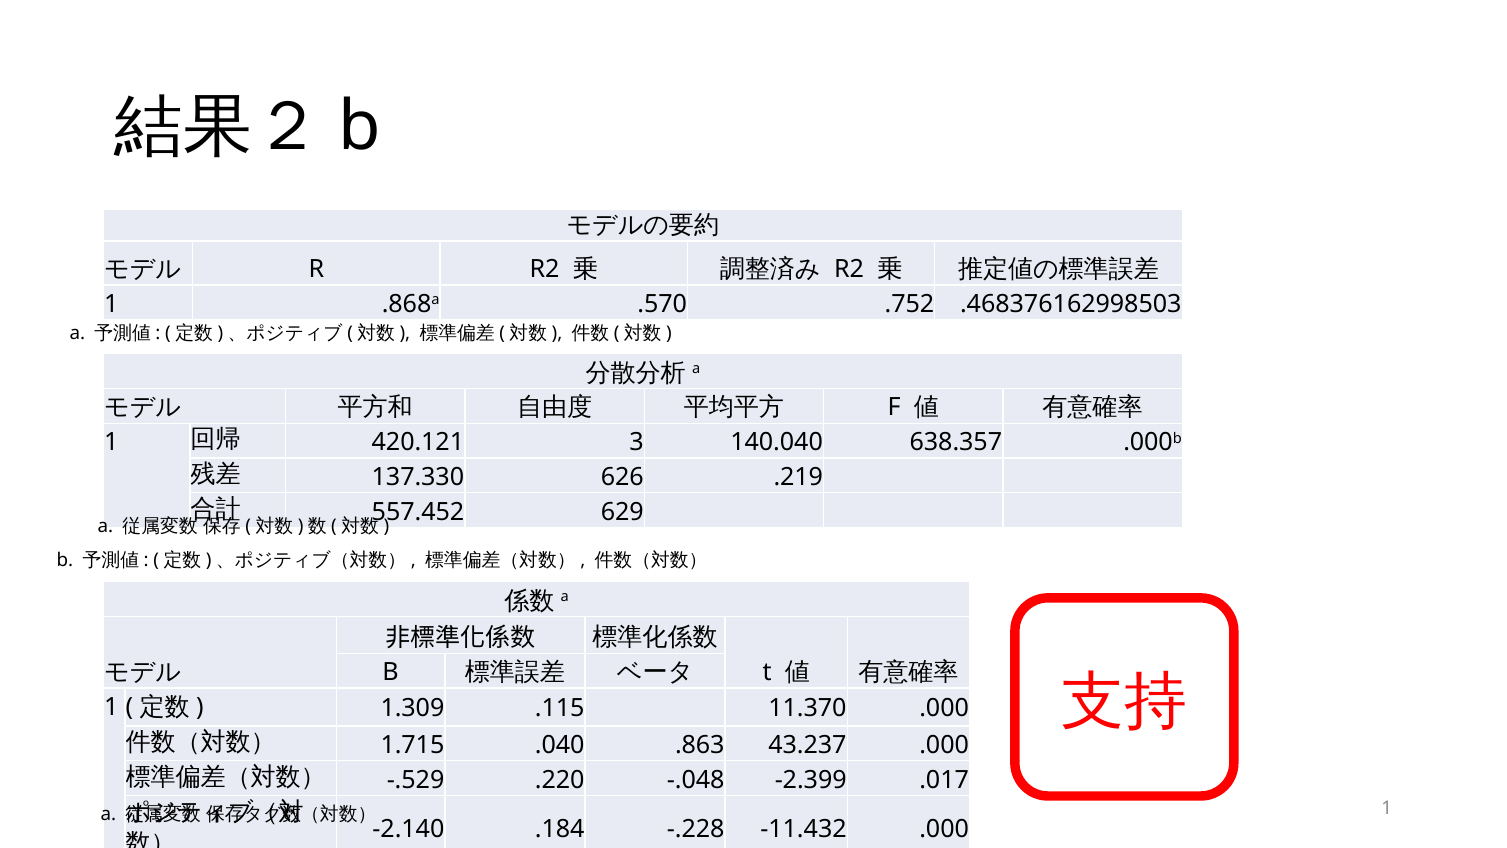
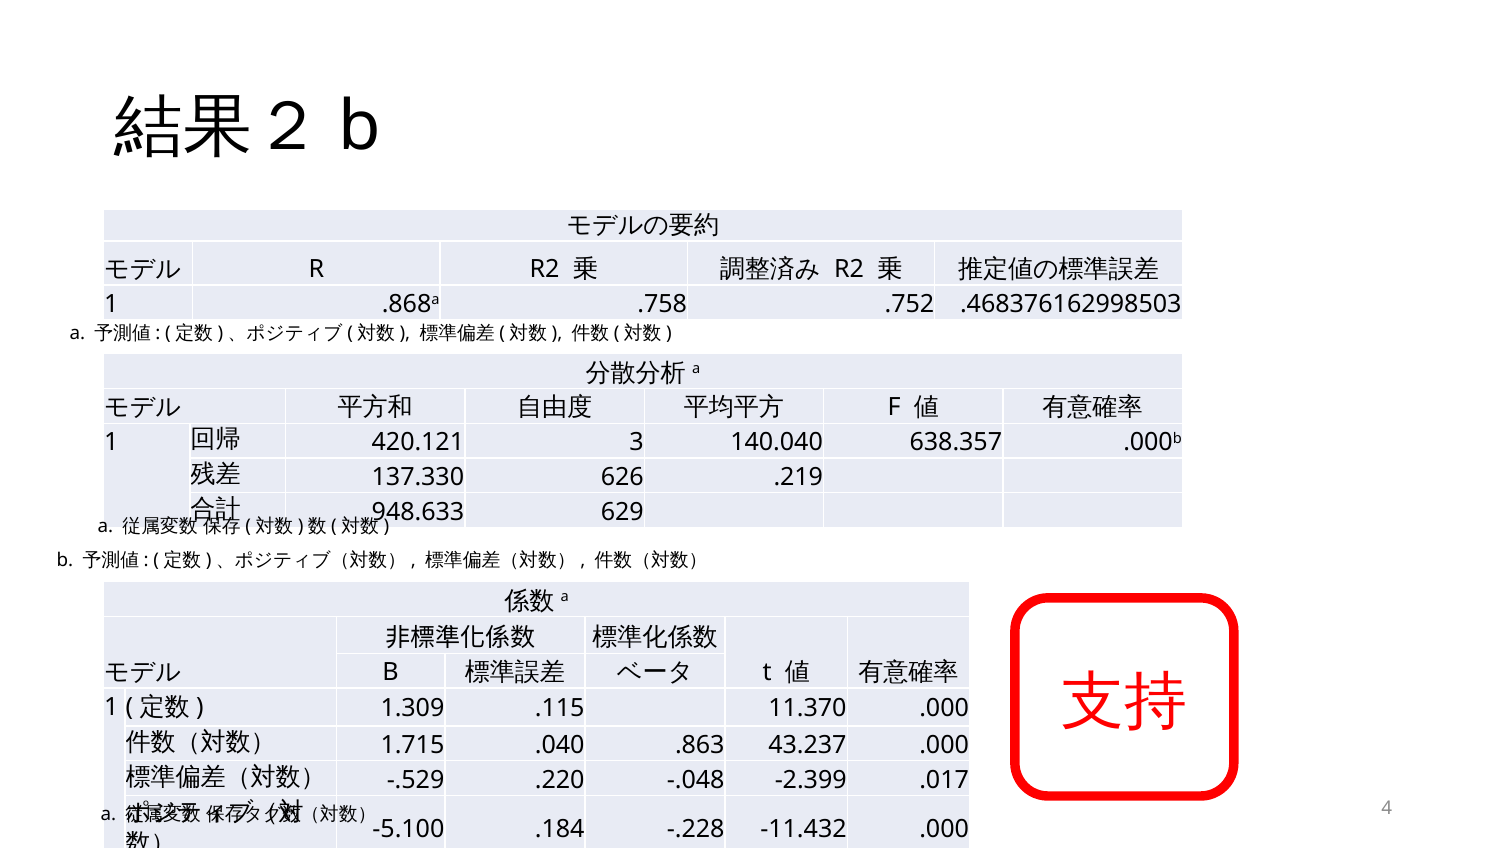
.570: .570 -> .758 (662, 304)
557.452: 557.452 -> 948.633 (418, 512)
1: 1 -> 4 (1387, 808)
-2.140: -2.140 -> -5.100 (408, 829)
